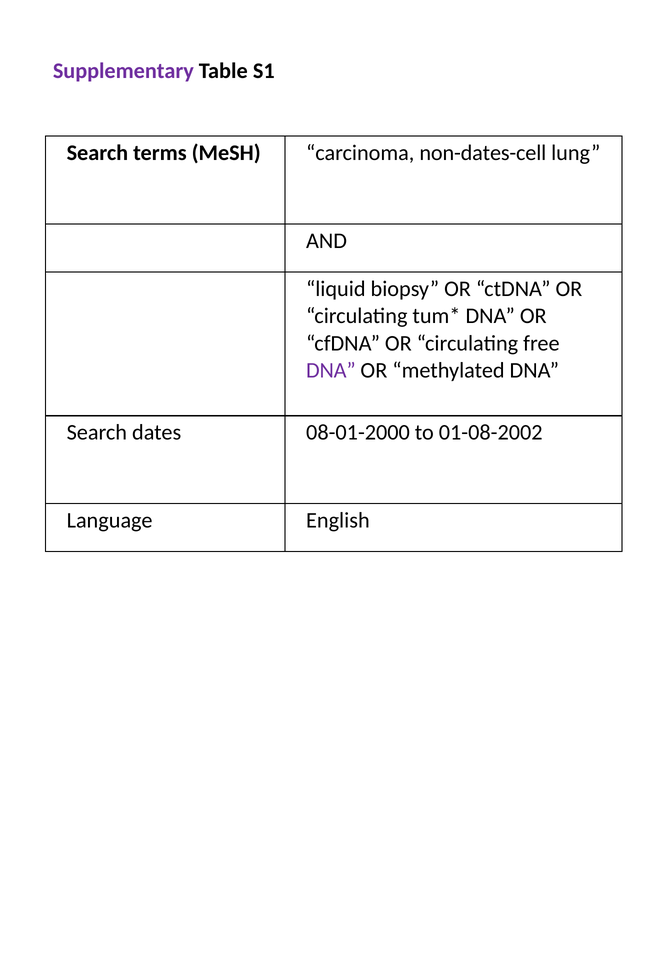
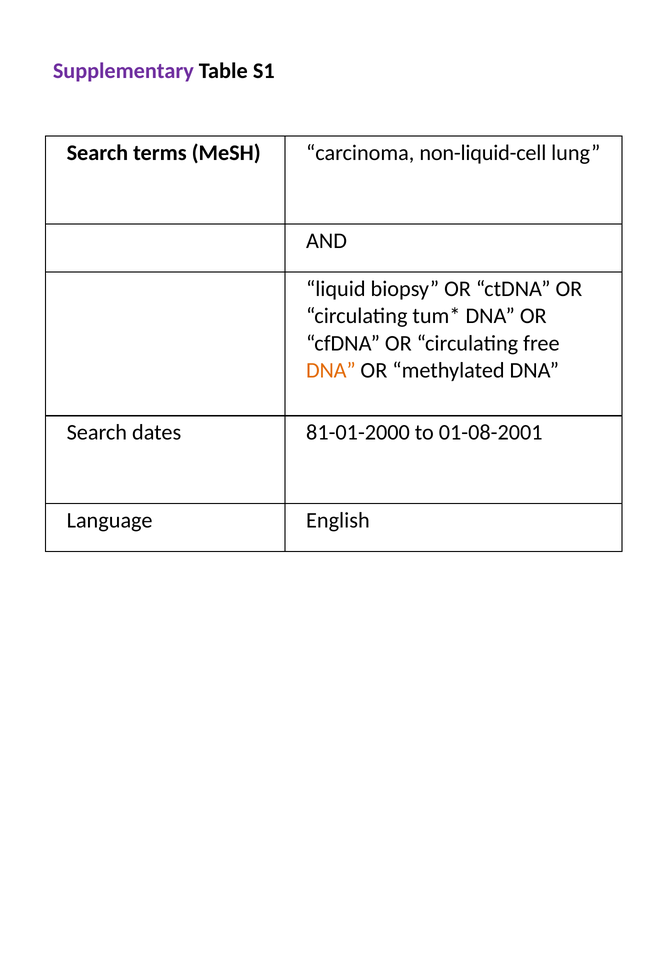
non-dates-cell: non-dates-cell -> non-liquid-cell (483, 153)
DNA colour: purple -> orange (331, 370)
08-01-2000: 08-01-2000 -> 81-01-2000 (358, 433)
01-08-2002: 01-08-2002 -> 01-08-2001 (491, 433)
